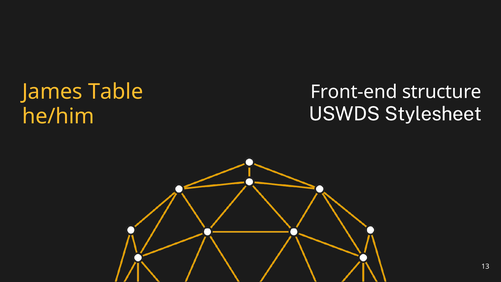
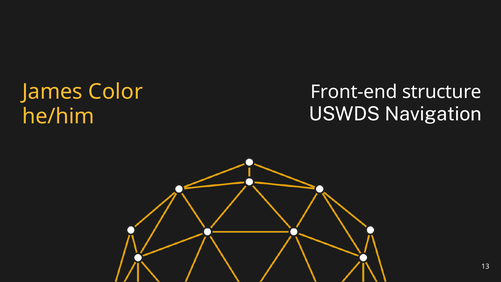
Table: Table -> Color (116, 92)
Stylesheet: Stylesheet -> Navigation (433, 114)
